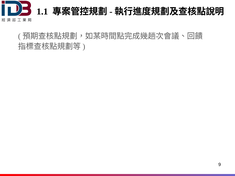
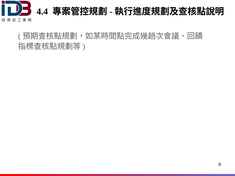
1.1: 1.1 -> 4.4 (42, 12)
